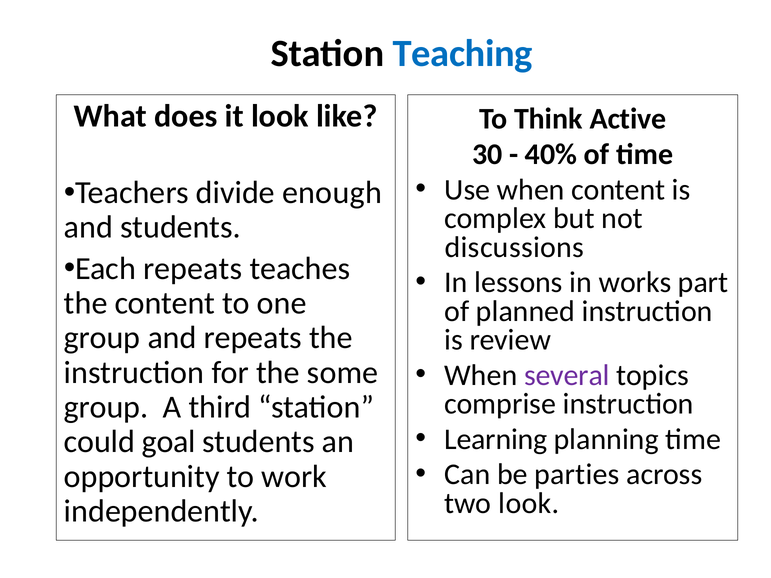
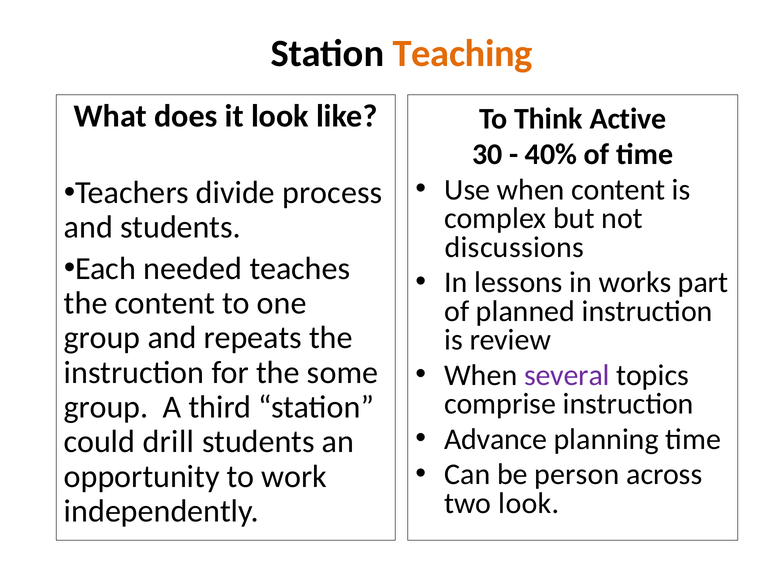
Teaching colour: blue -> orange (463, 53)
enough: enough -> process (332, 193)
Each repeats: repeats -> needed (193, 269)
Learning: Learning -> Advance (496, 439)
goal: goal -> drill (169, 442)
parties: parties -> person (577, 475)
